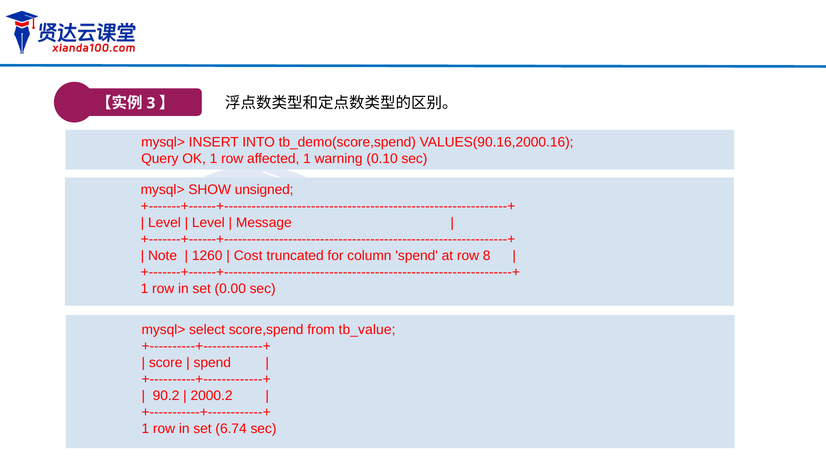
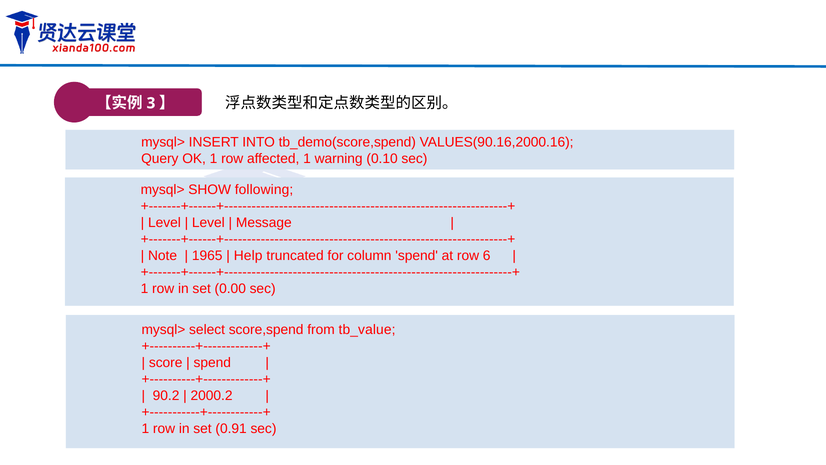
unsigned: unsigned -> following (264, 190)
1260: 1260 -> 1965 (207, 256)
Cost: Cost -> Help (248, 256)
8: 8 -> 6 (487, 256)
6.74: 6.74 -> 0.91 (231, 429)
